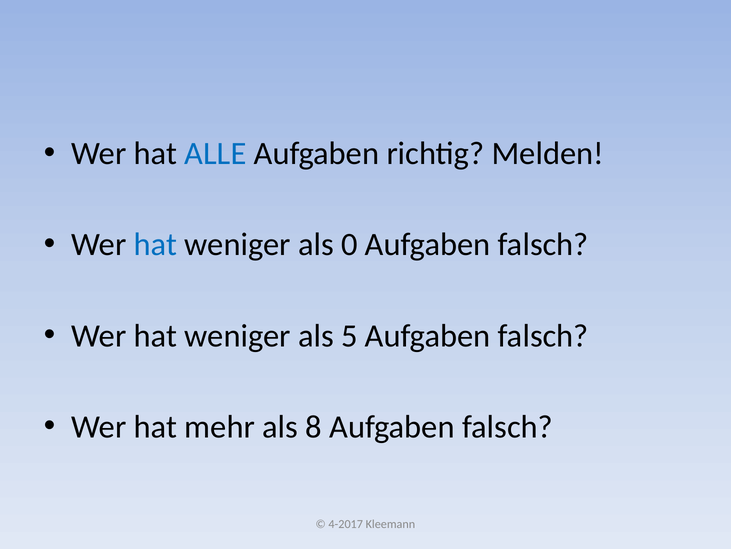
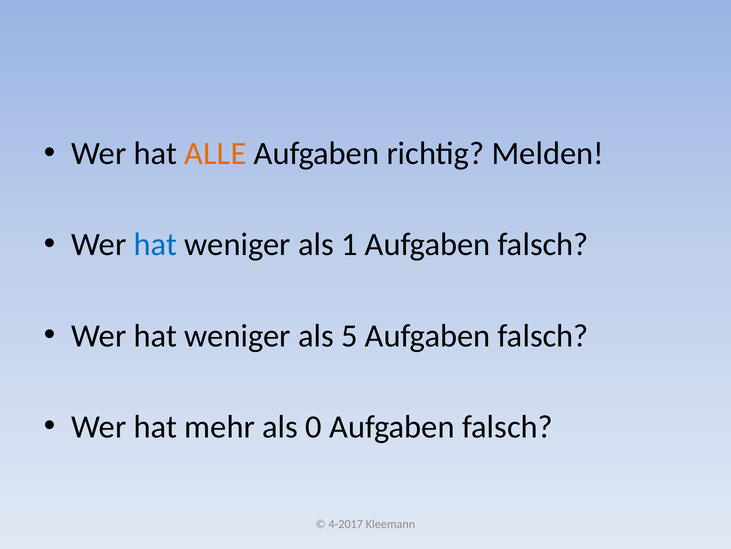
ALLE colour: blue -> orange (215, 153)
0: 0 -> 1 (349, 244)
8: 8 -> 0 (314, 426)
